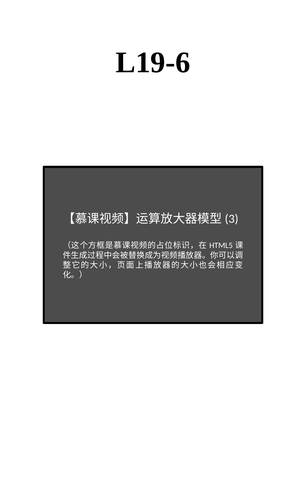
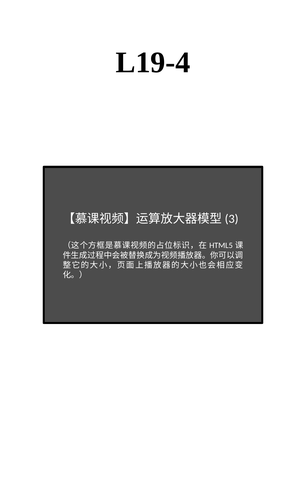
L19-6: L19-6 -> L19-4 (153, 62)
